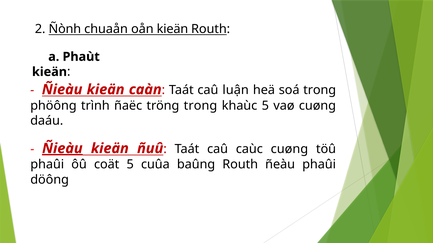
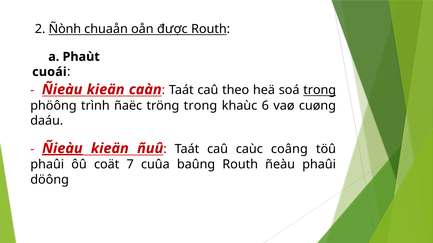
oån kieän: kieän -> được (172, 29)
kieän: kieän -> cuoái (49, 72)
luận: luận -> theo (236, 90)
trong underline: none -> present (320, 90)
khaùc 5: 5 -> 6 (265, 106)
caùc cuøng: cuøng -> coâng (289, 149)
coät 5: 5 -> 7 (130, 165)
